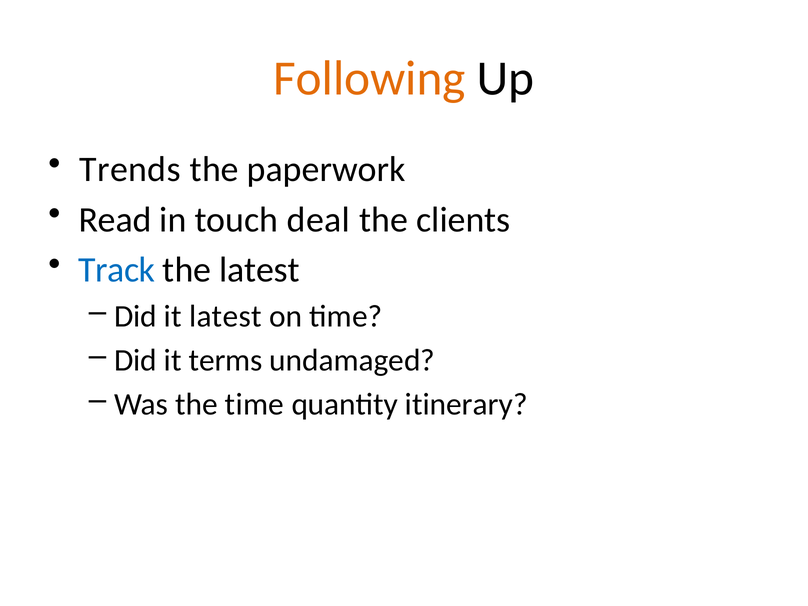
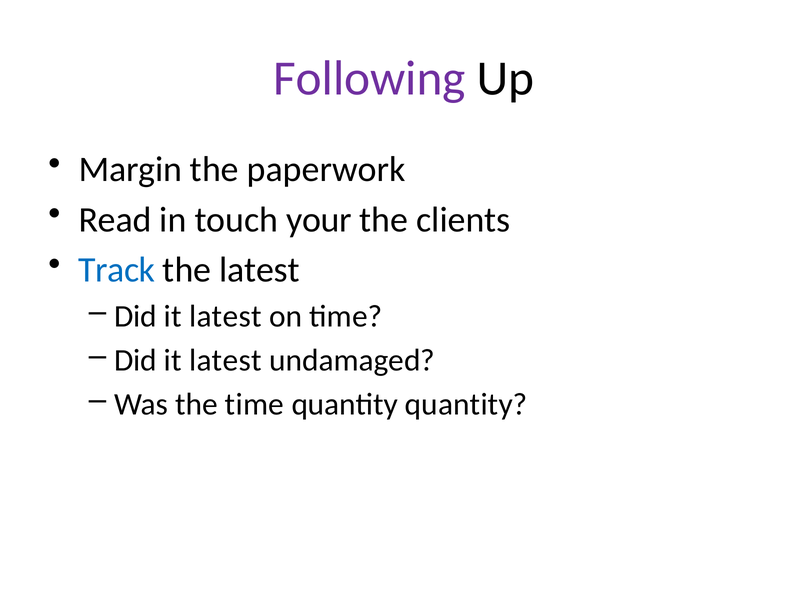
Following colour: orange -> purple (369, 78)
Trends: Trends -> Margin (130, 169)
deal: deal -> your (319, 220)
terms: terms -> latest (225, 360)
quantity itinerary: itinerary -> quantity (466, 404)
